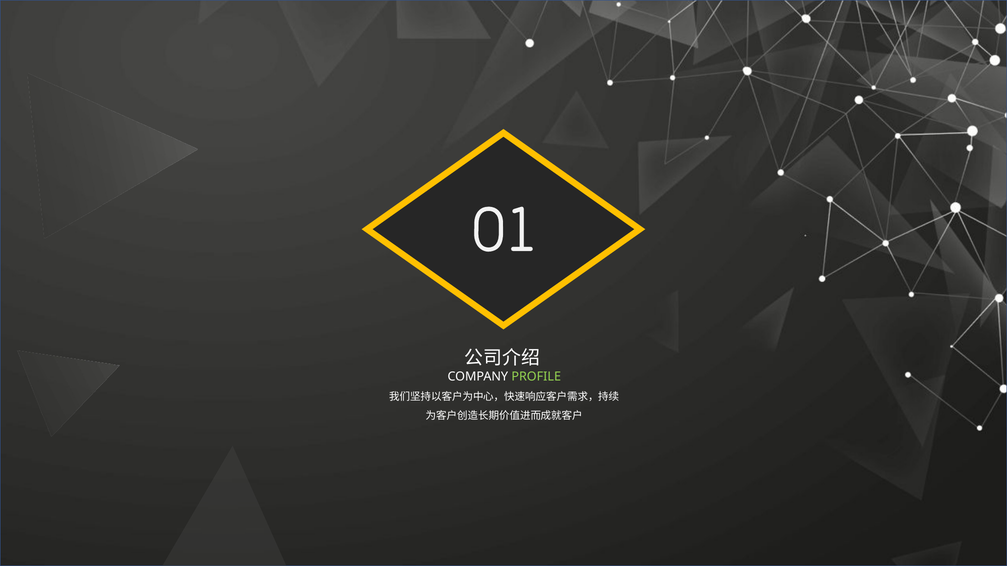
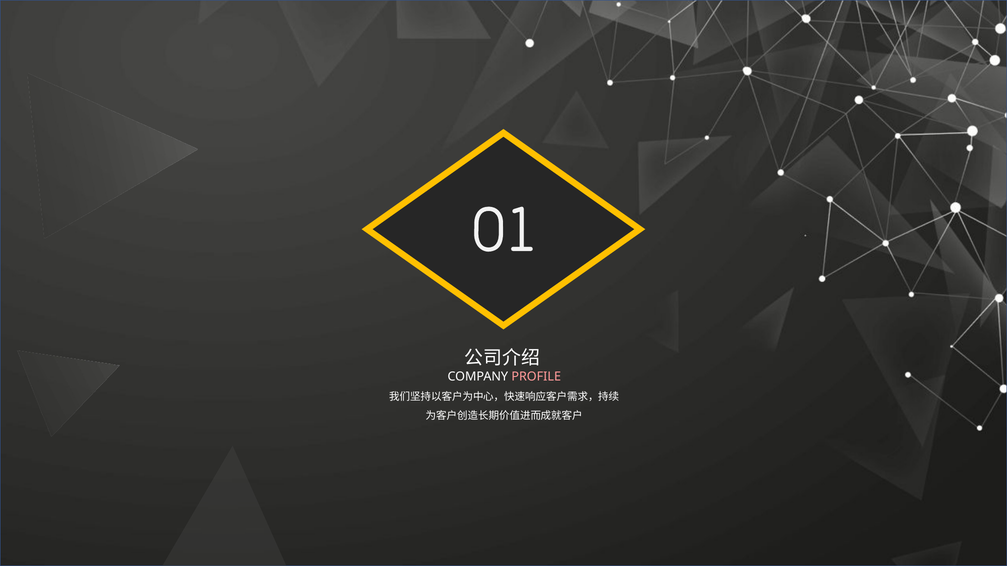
PROFILE colour: light green -> pink (536, 377)
